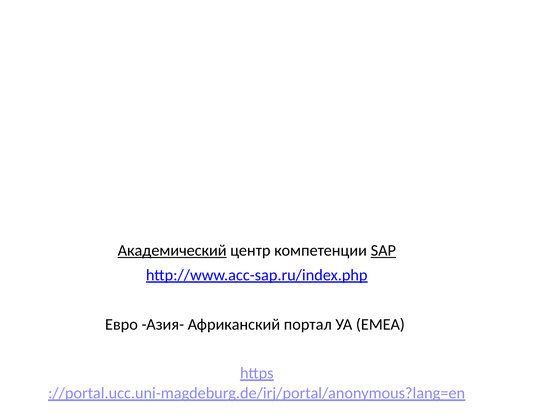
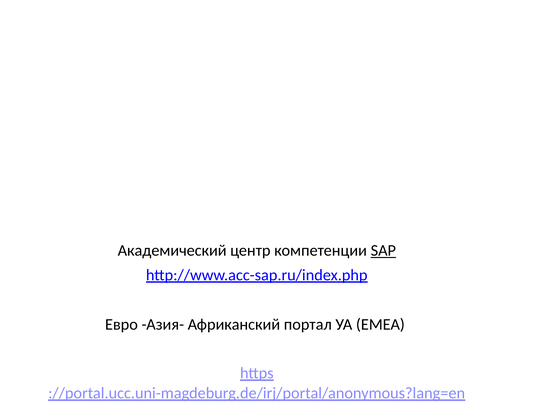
Академический underline: present -> none (172, 251)
